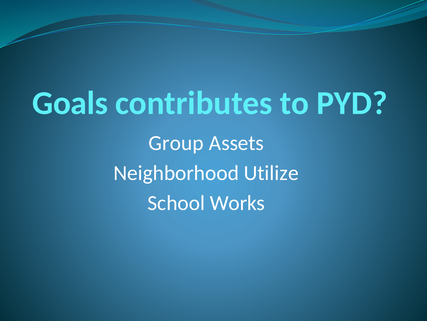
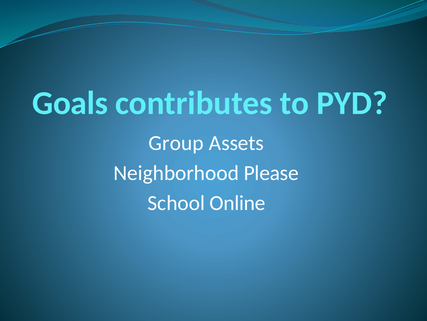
Utilize: Utilize -> Please (271, 173)
Works: Works -> Online (237, 203)
